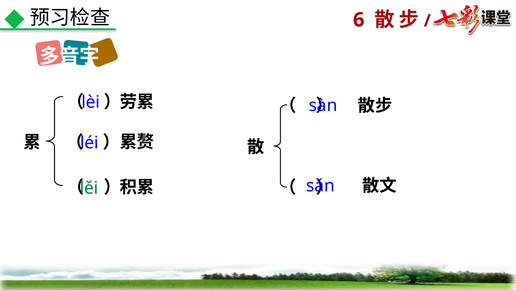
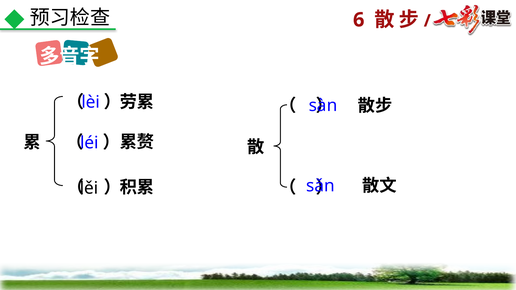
lěi colour: green -> black (89, 188)
